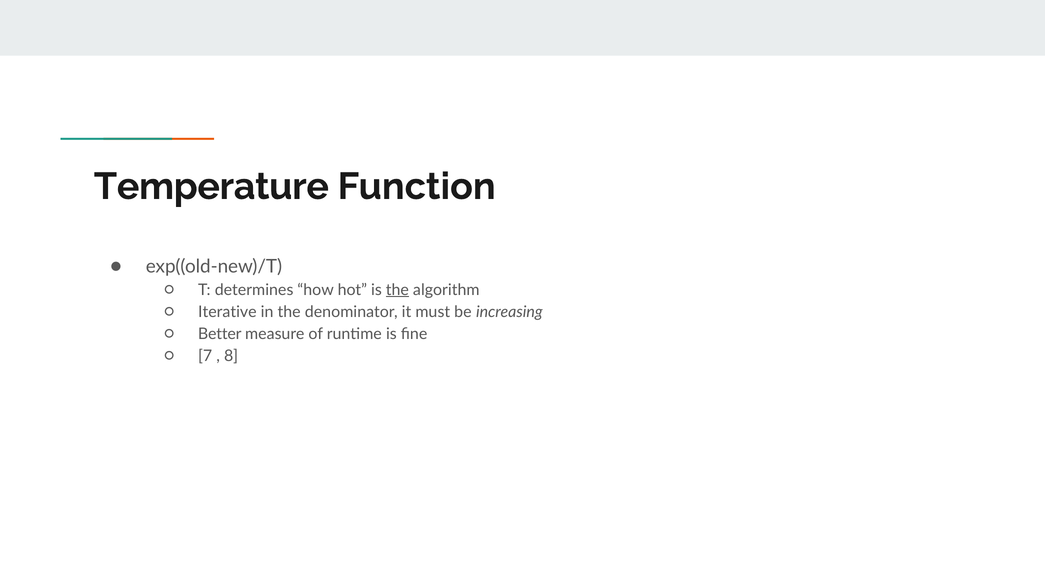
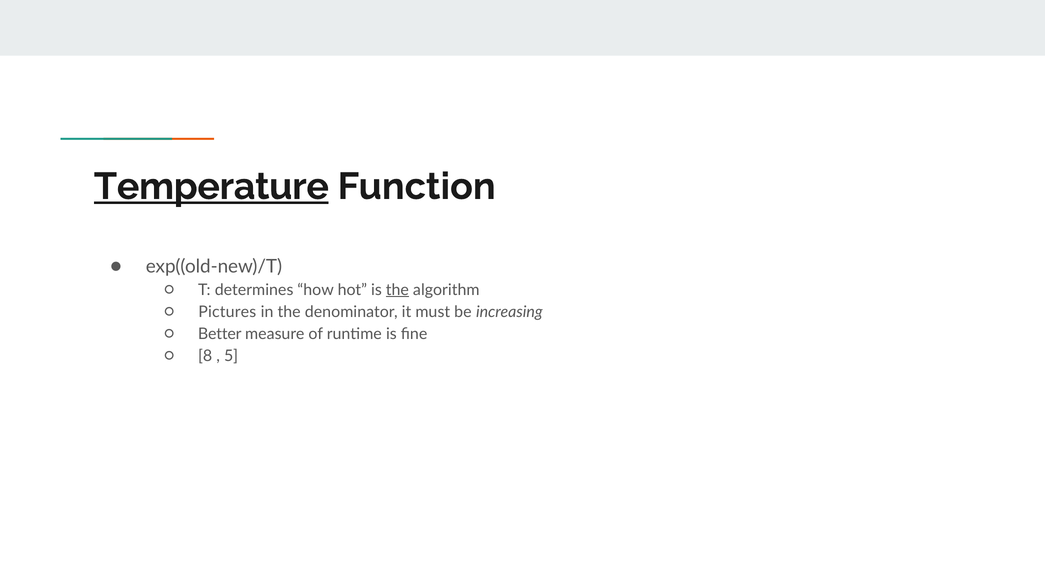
Temperature underline: none -> present (211, 186)
Iterative: Iterative -> Pictures (227, 312)
7: 7 -> 8 (205, 356)
8: 8 -> 5 (231, 356)
